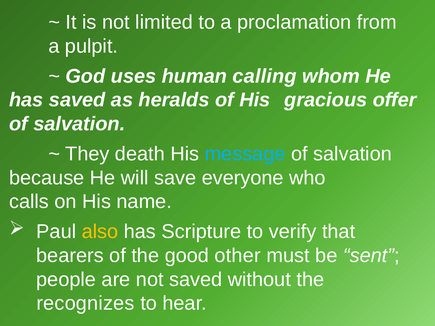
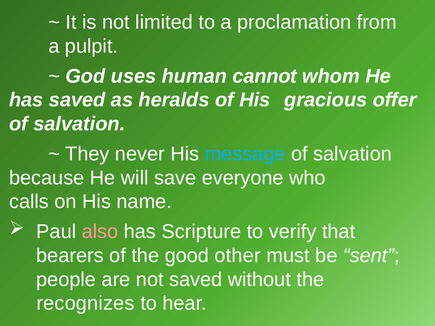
calling: calling -> cannot (265, 76)
death: death -> never (140, 154)
also colour: yellow -> pink (100, 232)
